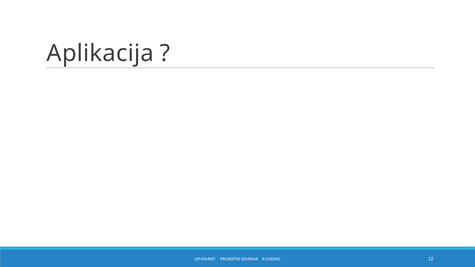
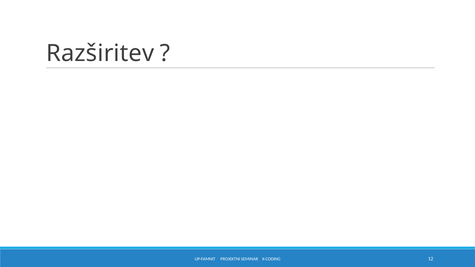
Aplikacija: Aplikacija -> Razširitev (100, 53)
